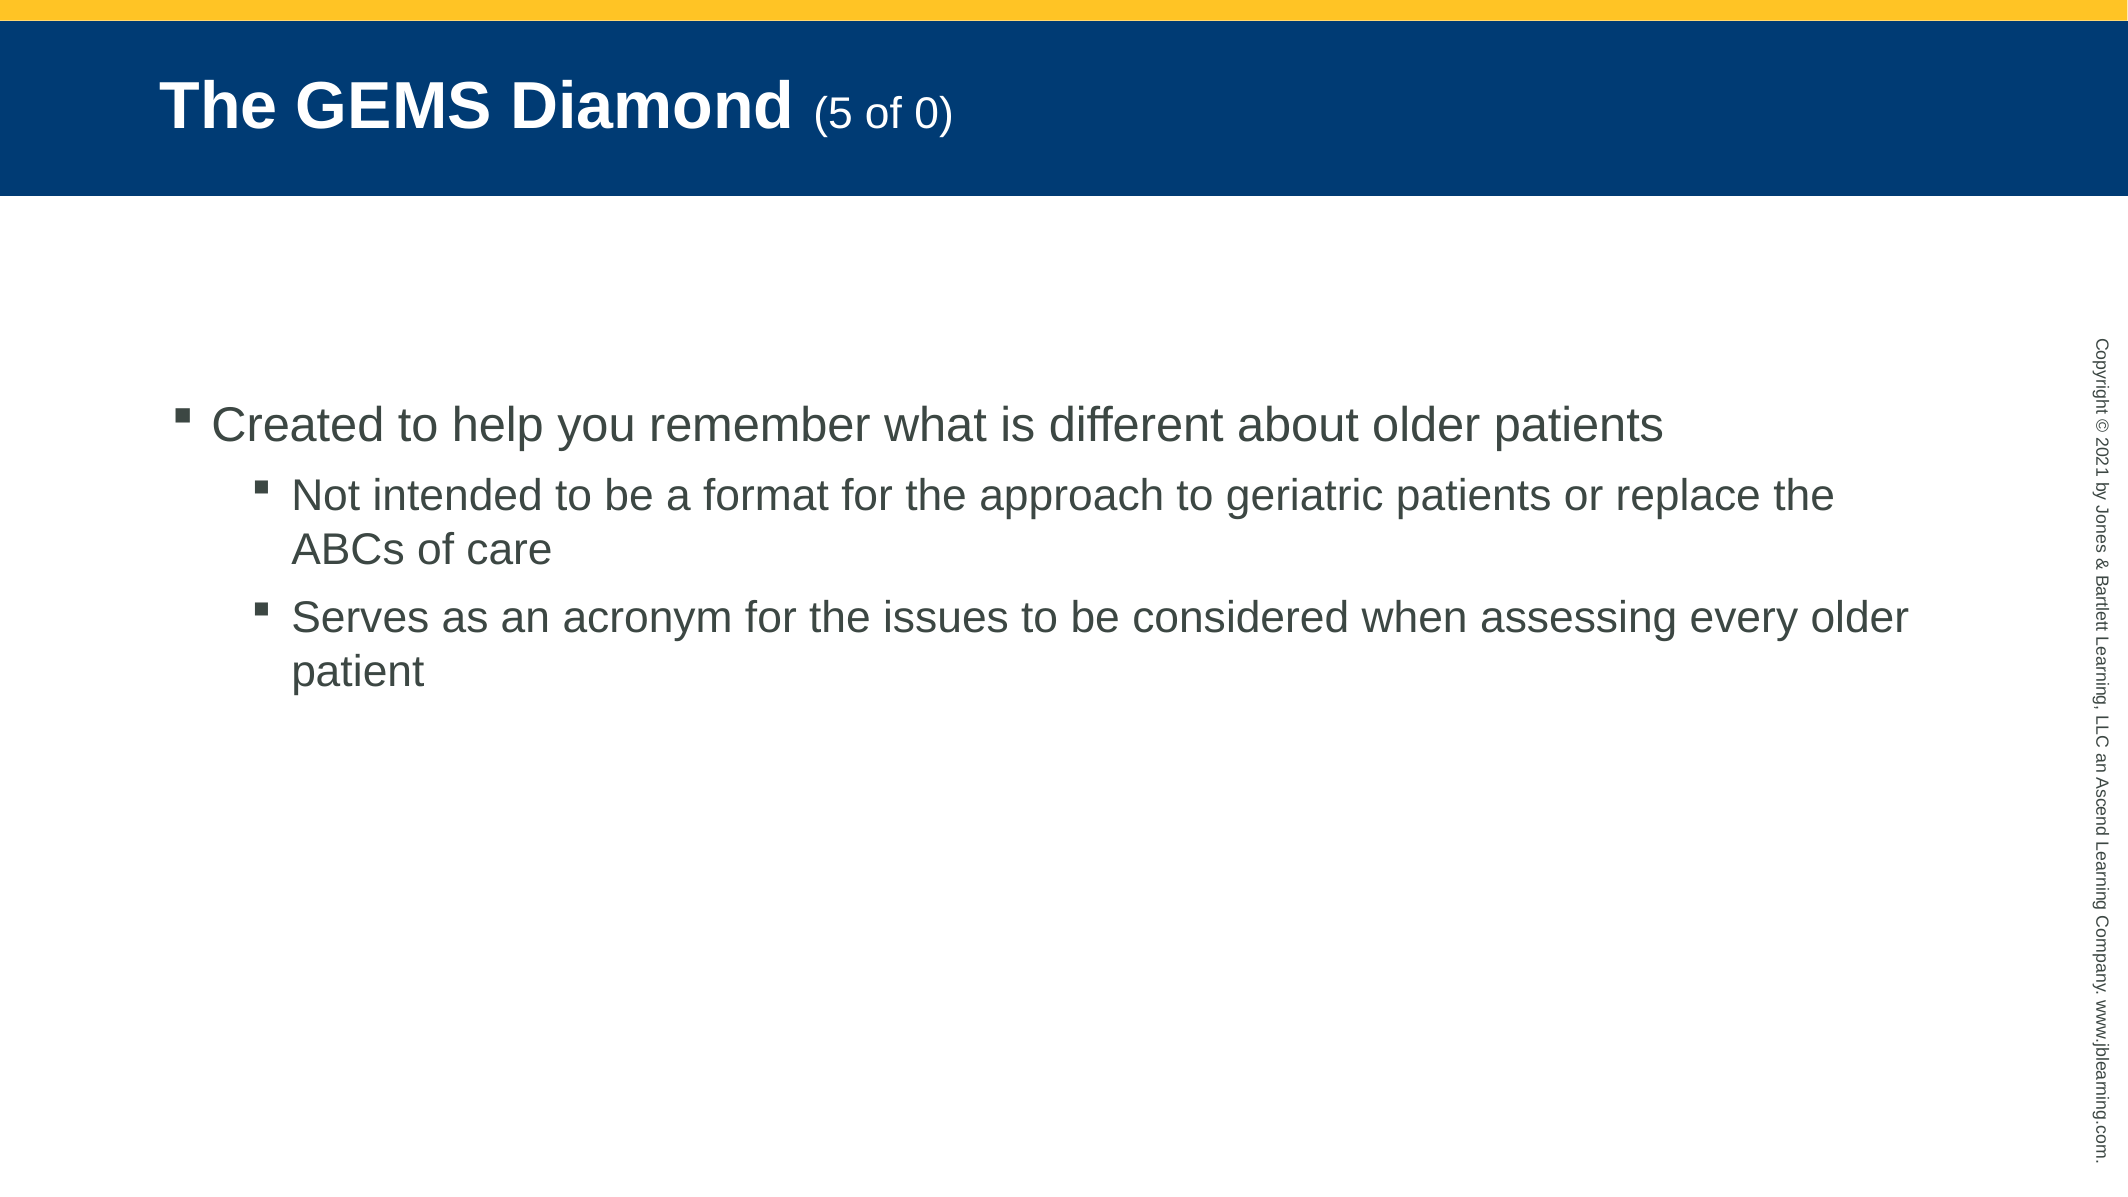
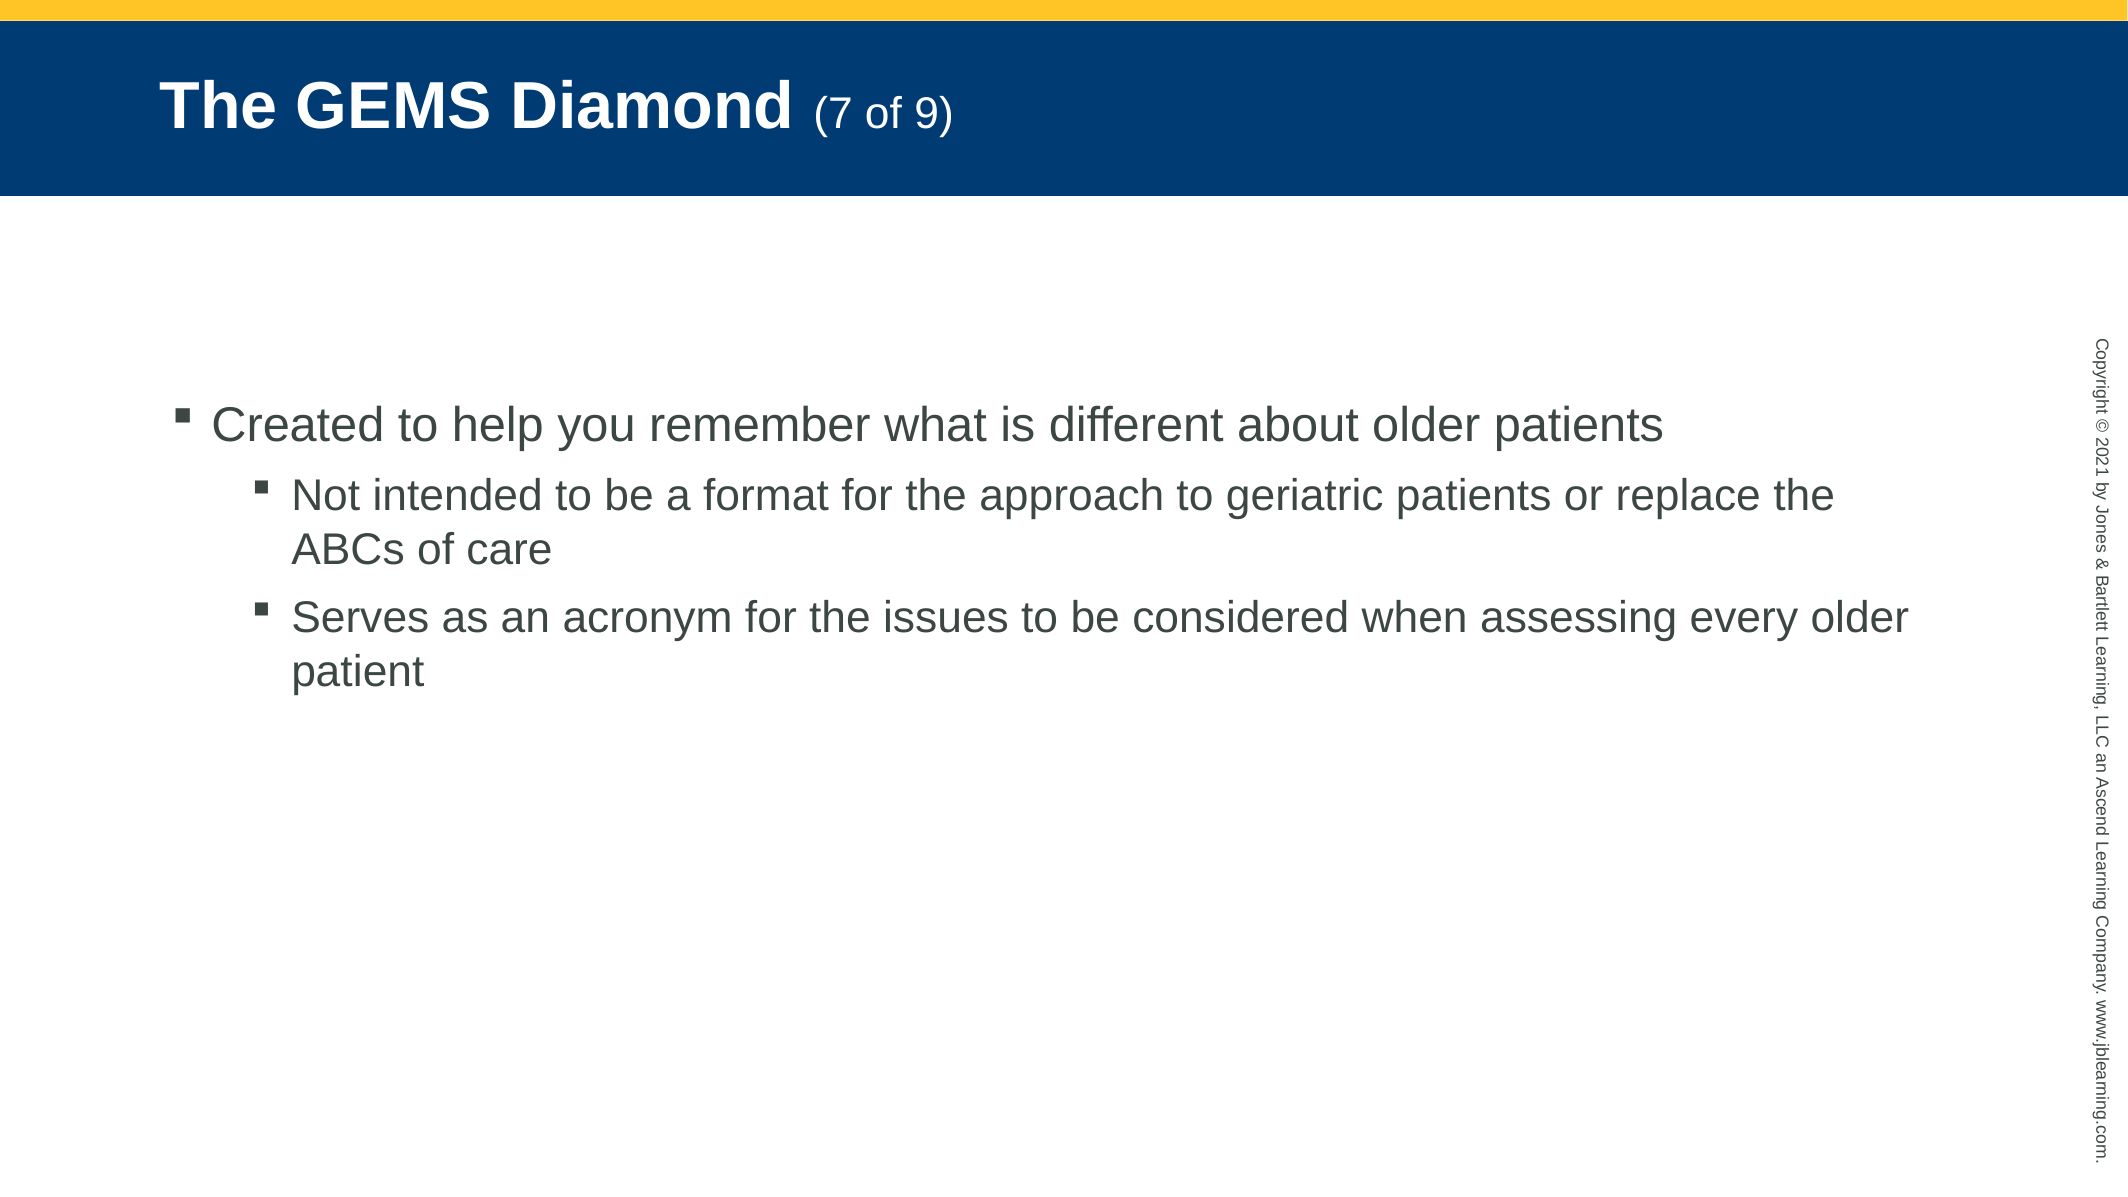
5: 5 -> 7 (833, 114)
of 0: 0 -> 9 (934, 114)
